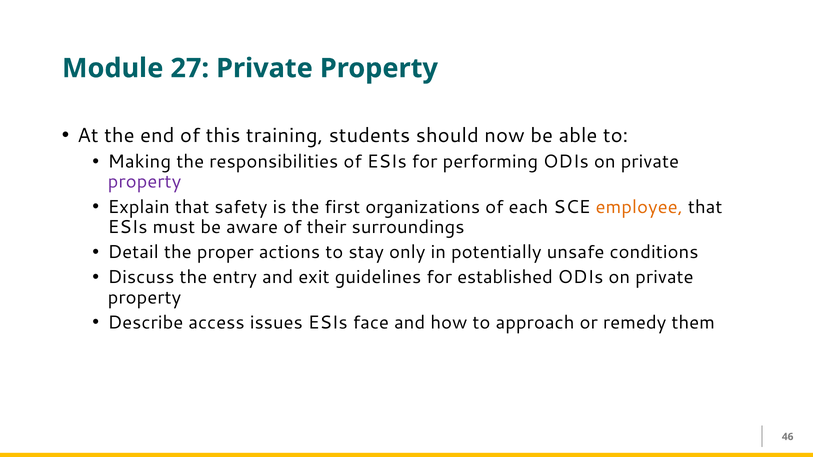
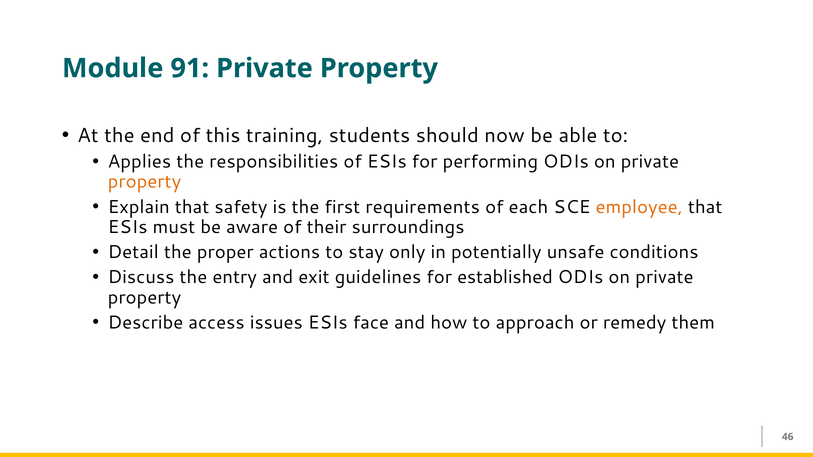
27: 27 -> 91 (190, 68)
Making: Making -> Applies (139, 162)
property colour: purple -> orange (144, 182)
organizations: organizations -> requirements (423, 207)
